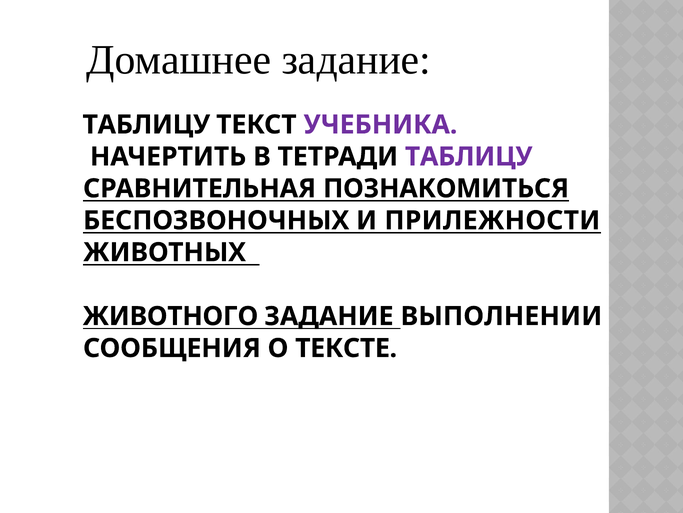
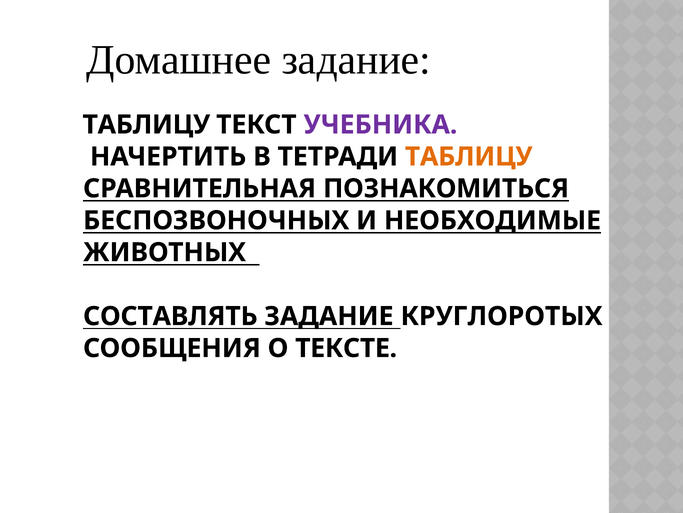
ТАБЛИЦУ colour: purple -> orange (469, 156)
ПРИЛЕЖНОСТИ: ПРИЛЕЖНОСТИ -> НЕОБХОДИМЫЕ (492, 220)
ЖИВОТНОГО: ЖИВОТНОГО -> СОСТАВЛЯТЬ (170, 316)
ВЫПОЛНЕНИИ: ВЫПОЛНЕНИИ -> КРУГЛОРОТЫХ (502, 316)
